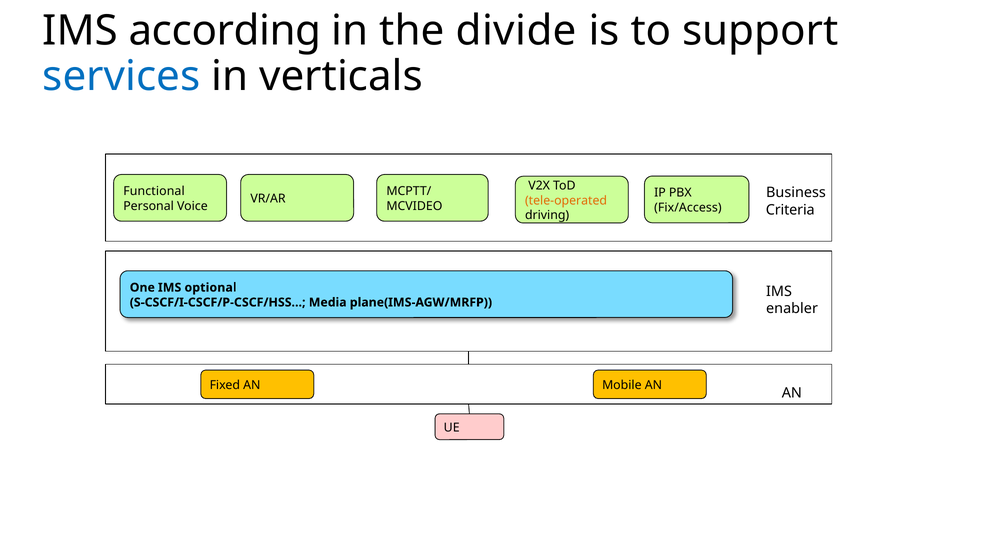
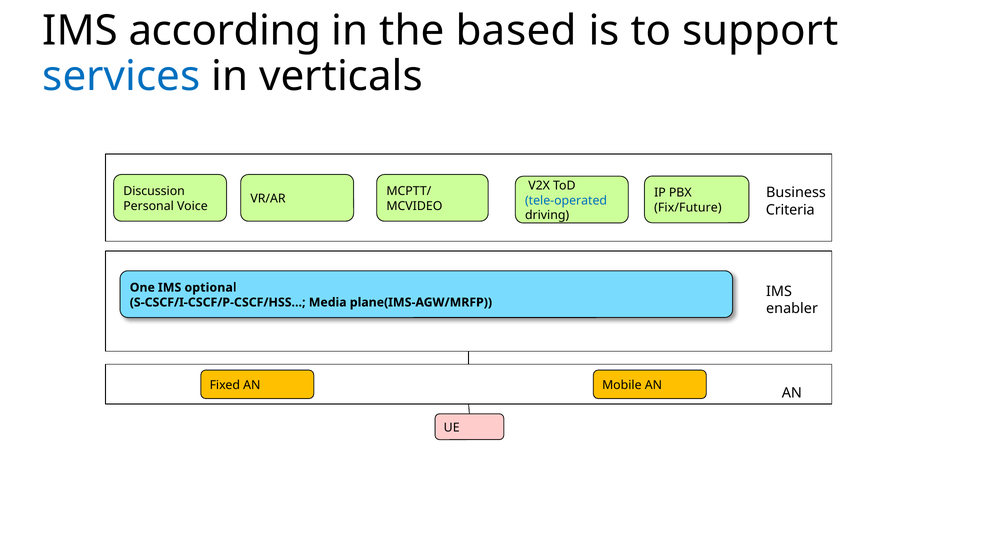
divide: divide -> based (516, 31)
Functional: Functional -> Discussion (154, 191)
tele-operated colour: orange -> blue (566, 200)
Fix/Access: Fix/Access -> Fix/Future (688, 208)
